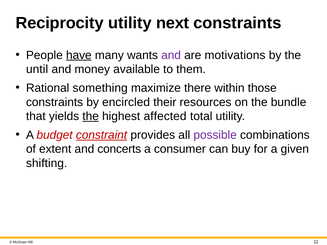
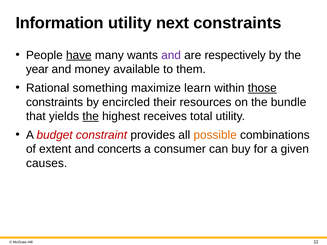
Reciprocity: Reciprocity -> Information (60, 23)
motivations: motivations -> respectively (235, 55)
until: until -> year (37, 69)
there: there -> learn (198, 88)
those underline: none -> present (262, 88)
affected: affected -> receives (165, 116)
constraint underline: present -> none (102, 135)
possible colour: purple -> orange (215, 135)
shifting: shifting -> causes (47, 163)
